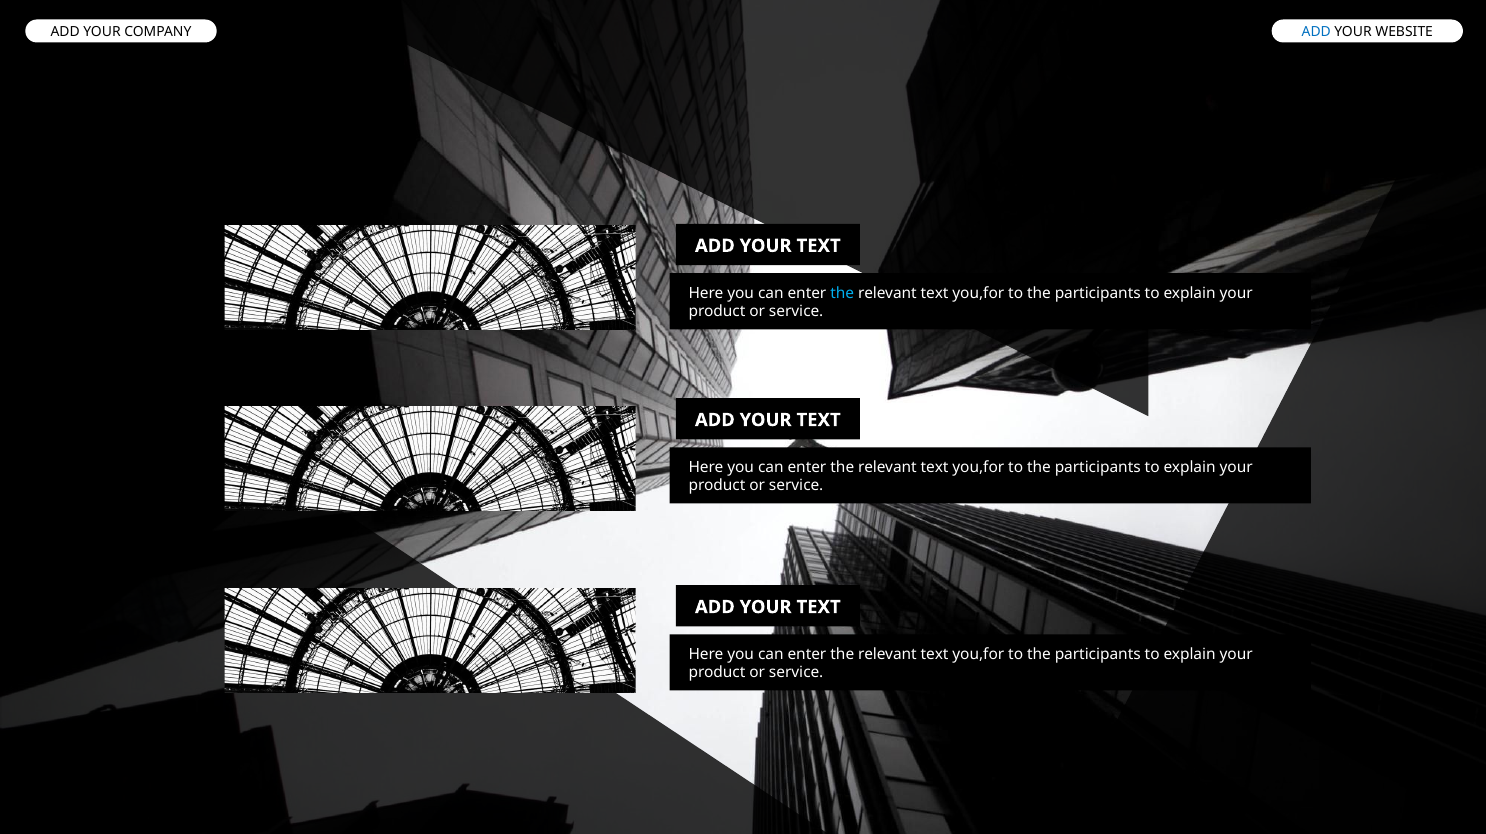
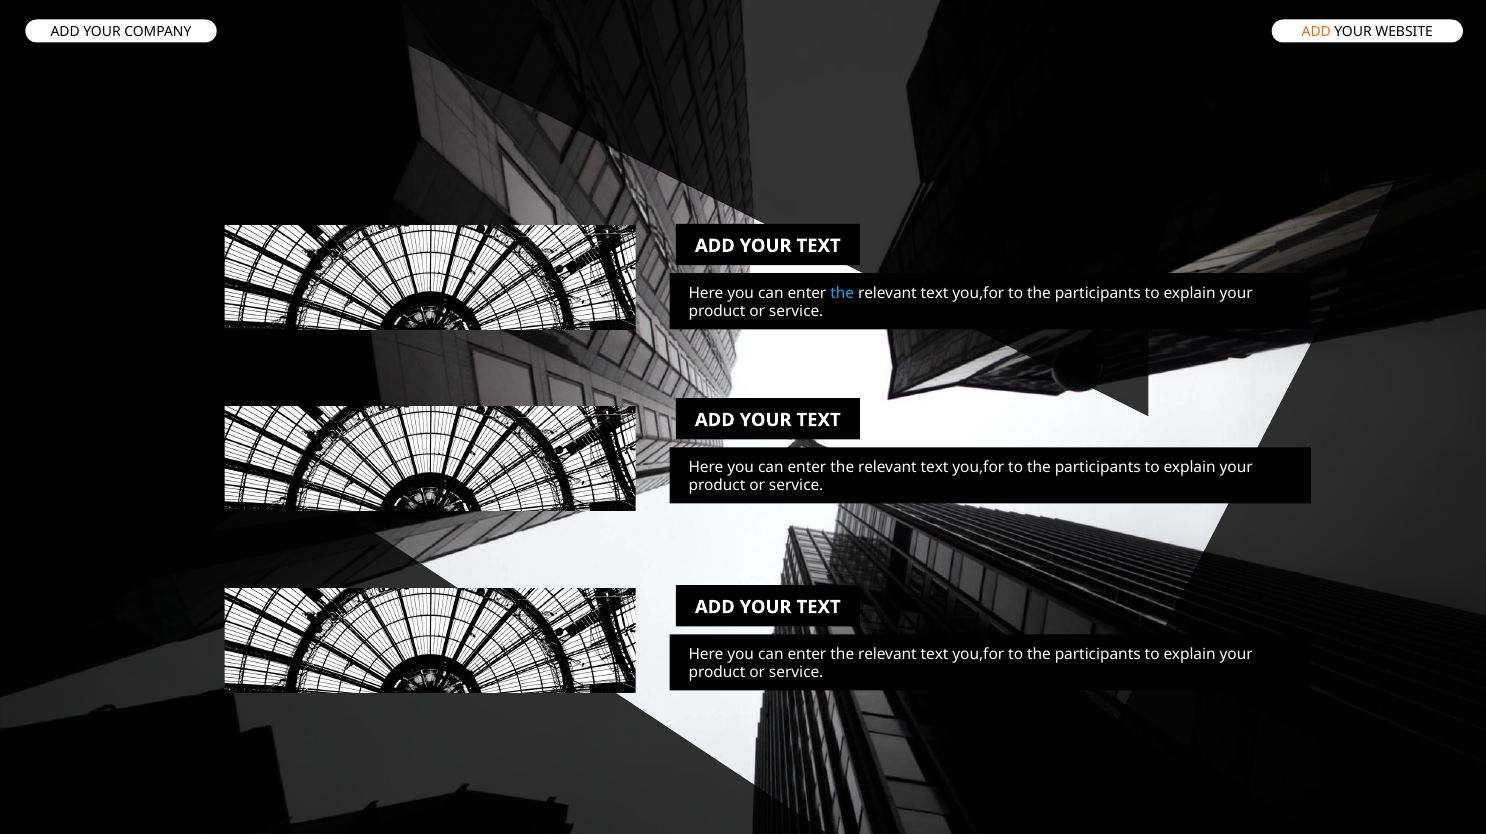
ADD colour: blue -> orange (1316, 32)
